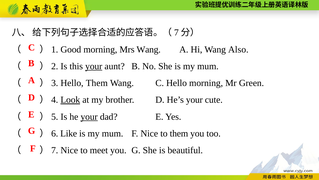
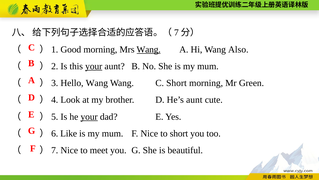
Wang underline: none -> present (149, 49)
Hello Them: Them -> Wang (97, 83)
C Hello: Hello -> Short (176, 83)
Look underline: present -> none (70, 100)
He’s your: your -> aunt (194, 100)
to them: them -> short (179, 133)
